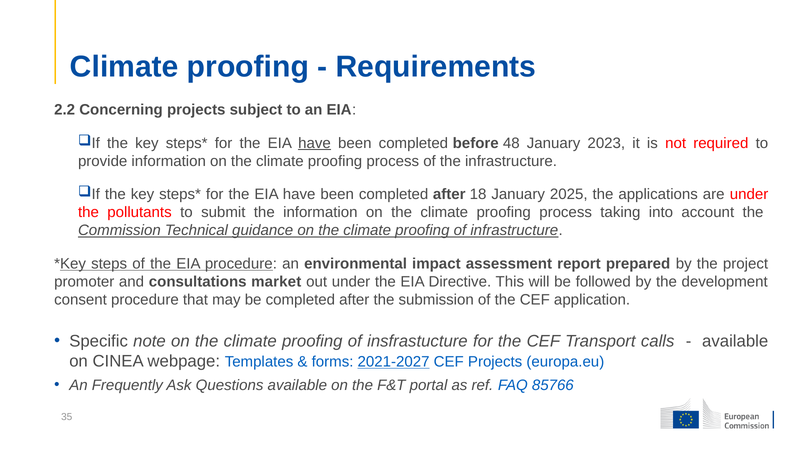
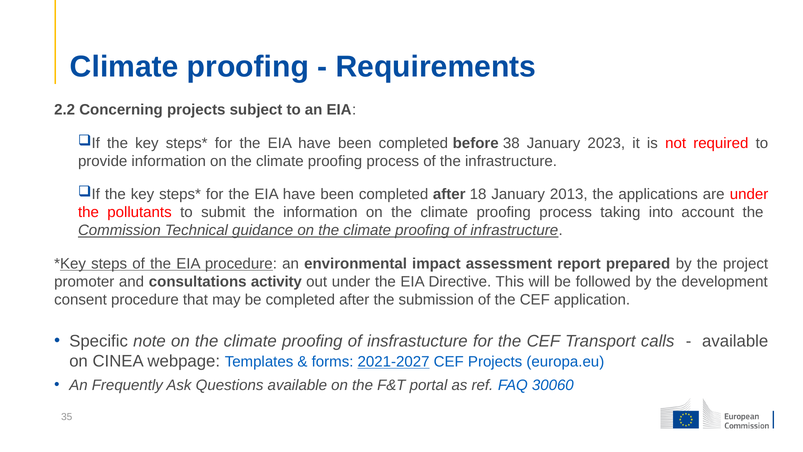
have underline: present -> none (315, 143)
48: 48 -> 38 (511, 143)
2025: 2025 -> 2013 (569, 194)
market: market -> activity (276, 282)
85766: 85766 -> 30060 (553, 385)
